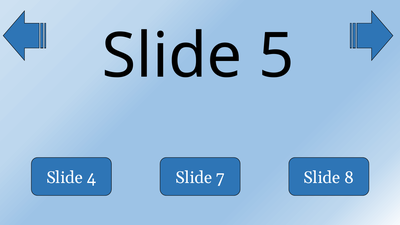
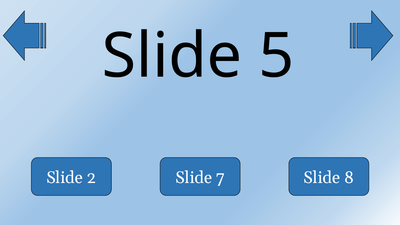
4: 4 -> 2 (92, 178)
